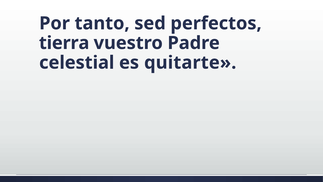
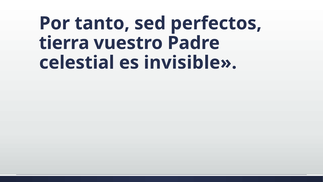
quitarte: quitarte -> invisible (190, 63)
